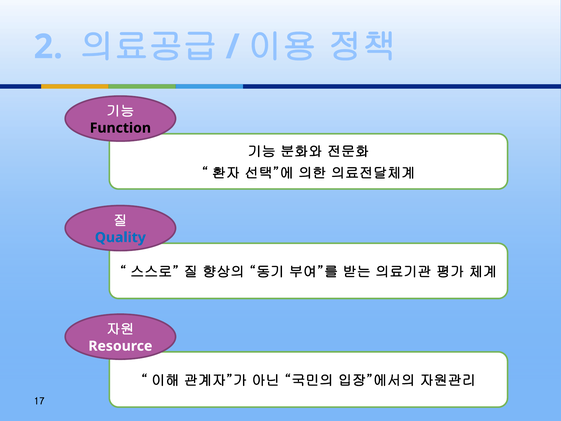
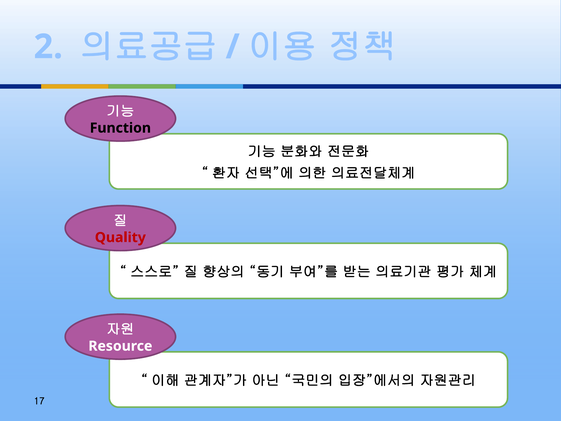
Quality colour: blue -> red (120, 237)
